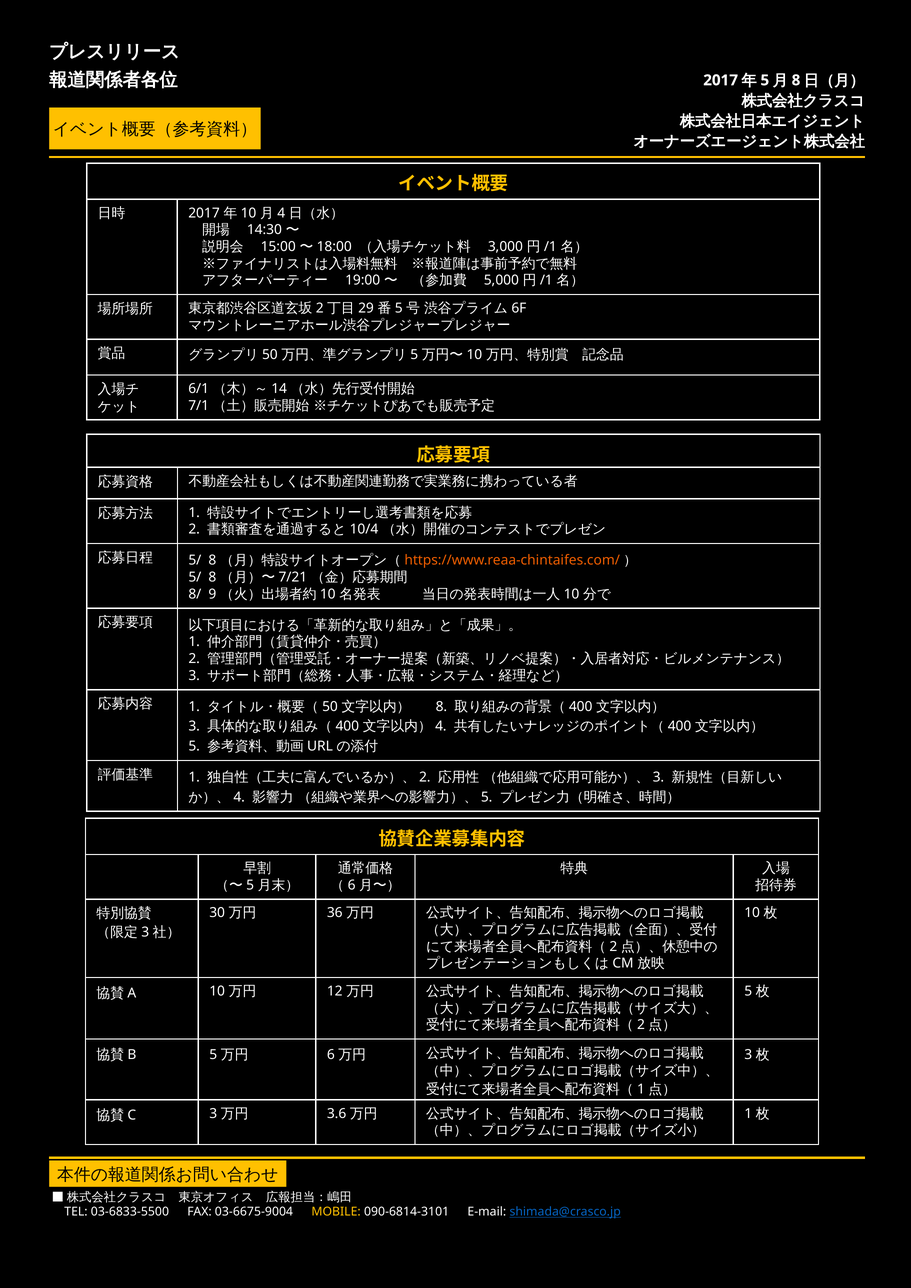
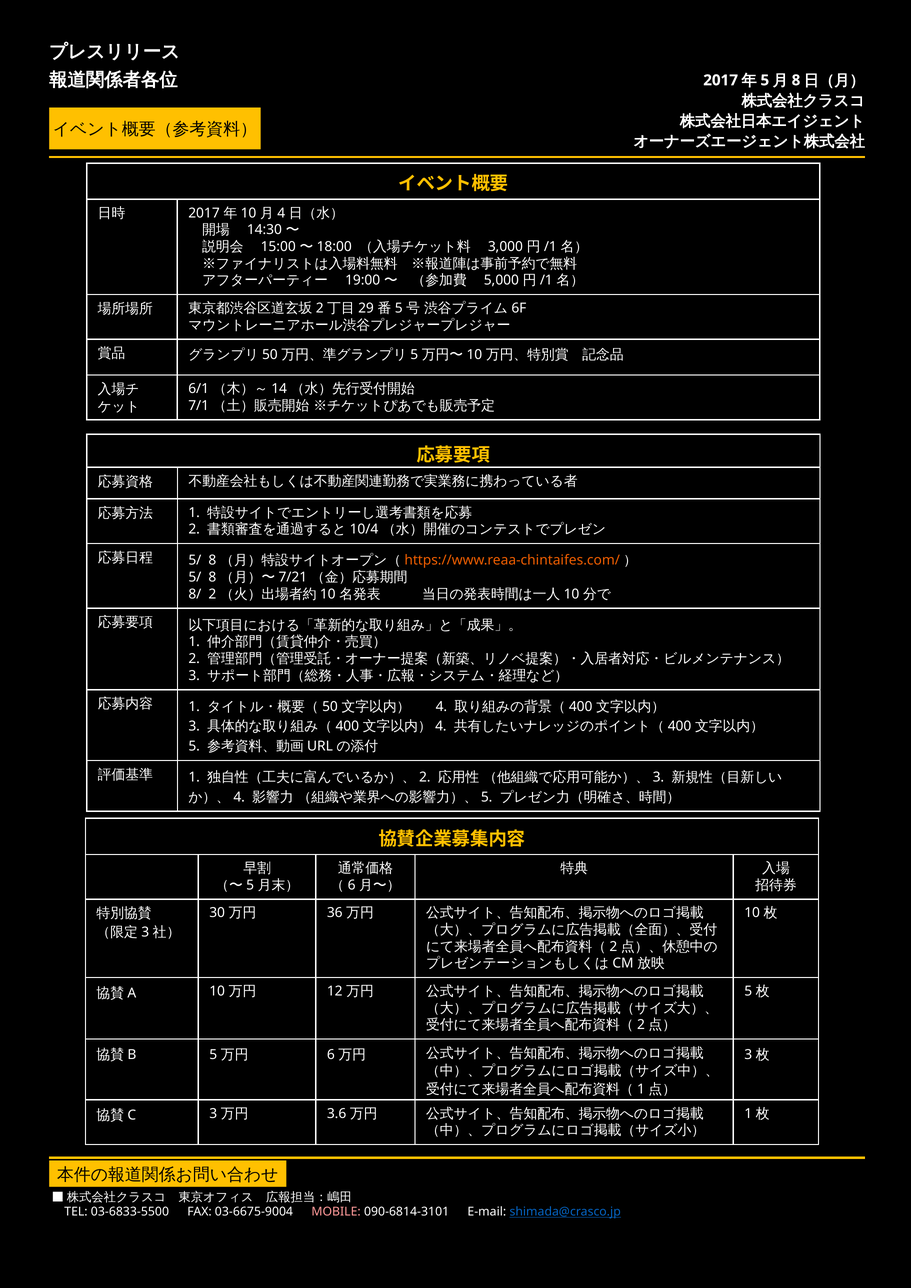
8/ 9: 9 -> 2 (212, 594)
8: 8 -> 4 (441, 707)
MOBILE colour: yellow -> pink (336, 1212)
